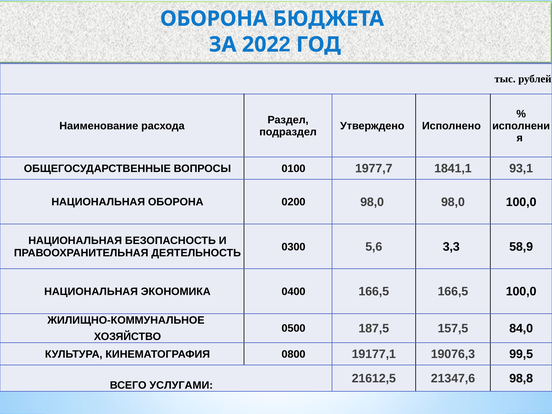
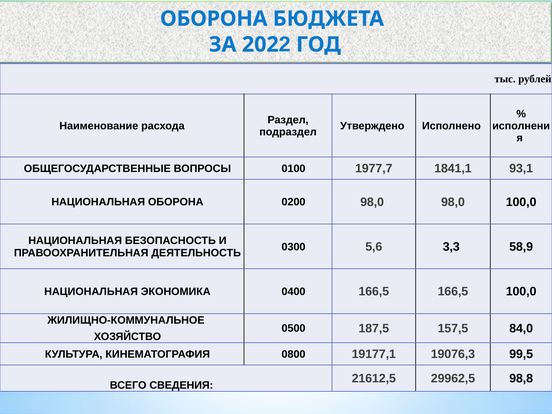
21347,6: 21347,6 -> 29962,5 (453, 378)
УСЛУГАМИ: УСЛУГАМИ -> СВЕДЕНИЯ (181, 385)
